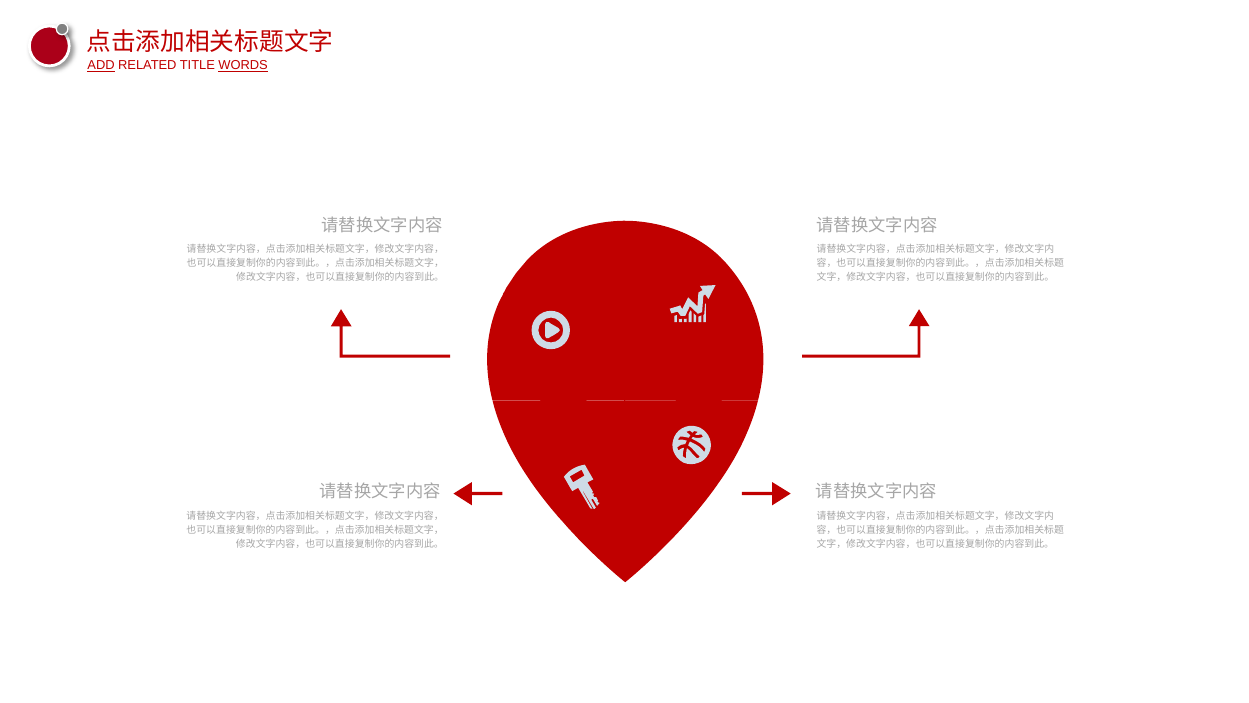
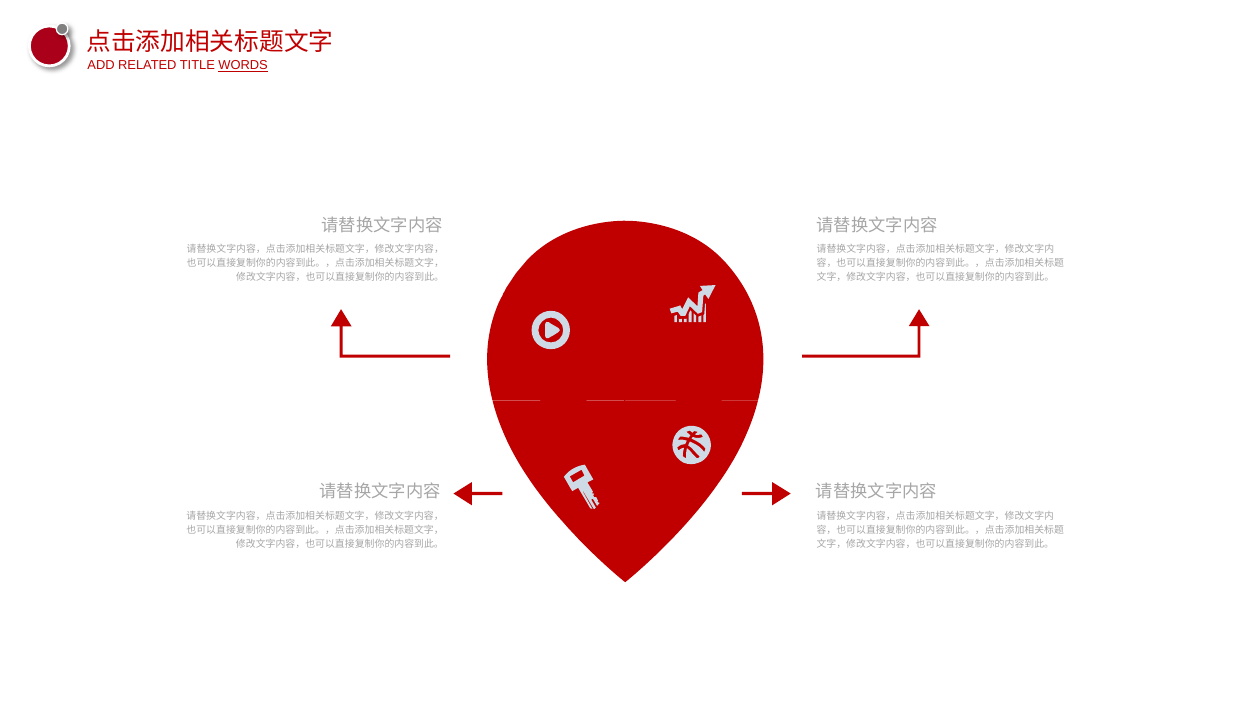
ADD underline: present -> none (101, 66)
